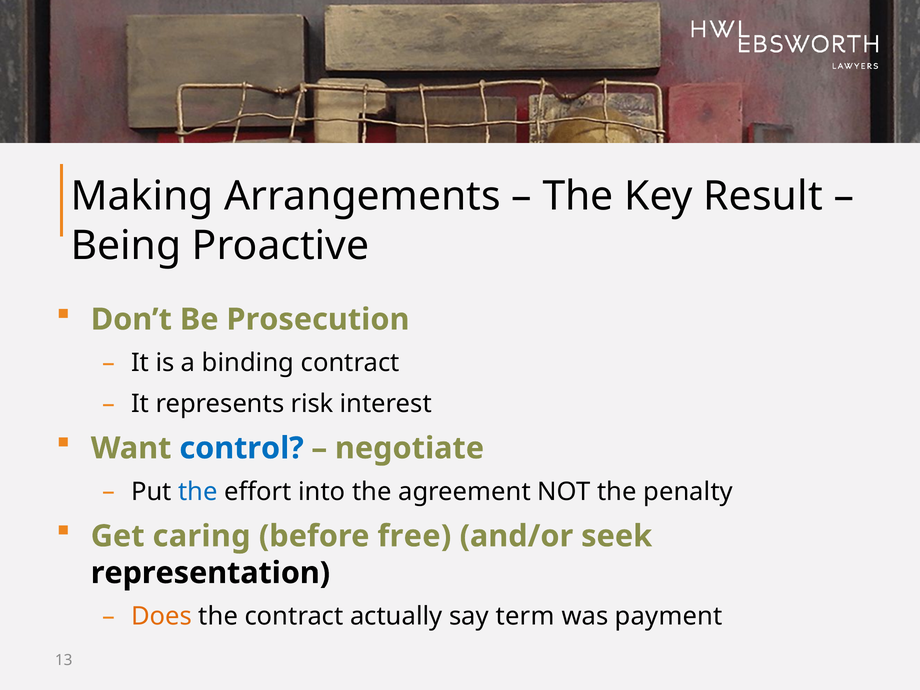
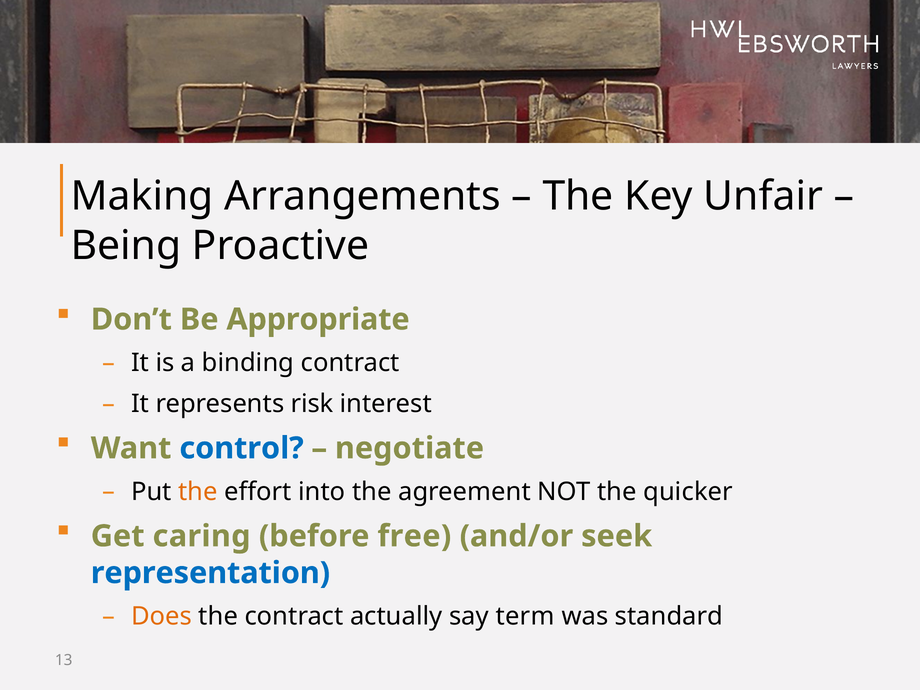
Result: Result -> Unfair (763, 196)
Prosecution: Prosecution -> Appropriate (318, 319)
the colour: blue -> orange (198, 492)
penalty: penalty -> quicker (688, 492)
representation colour: black -> blue (210, 573)
payment: payment -> standard (669, 617)
